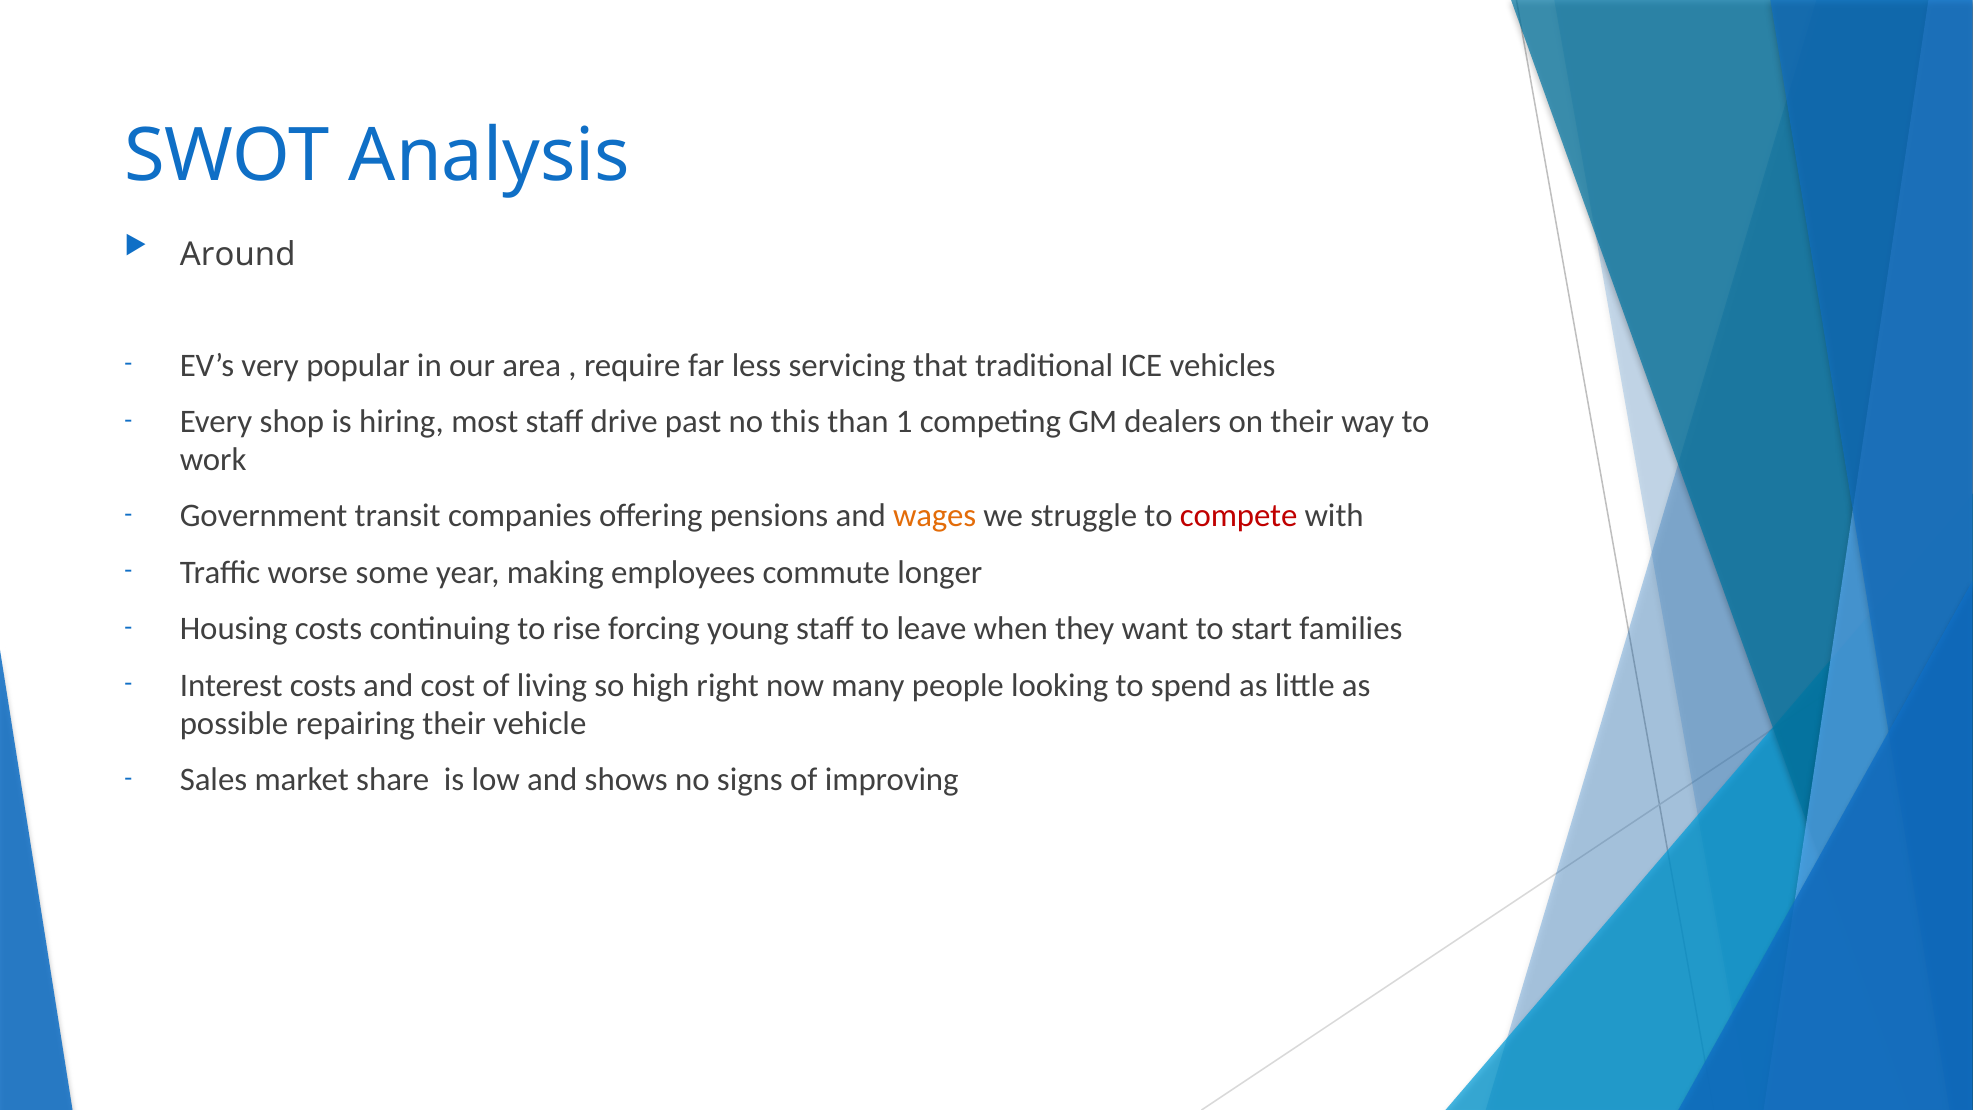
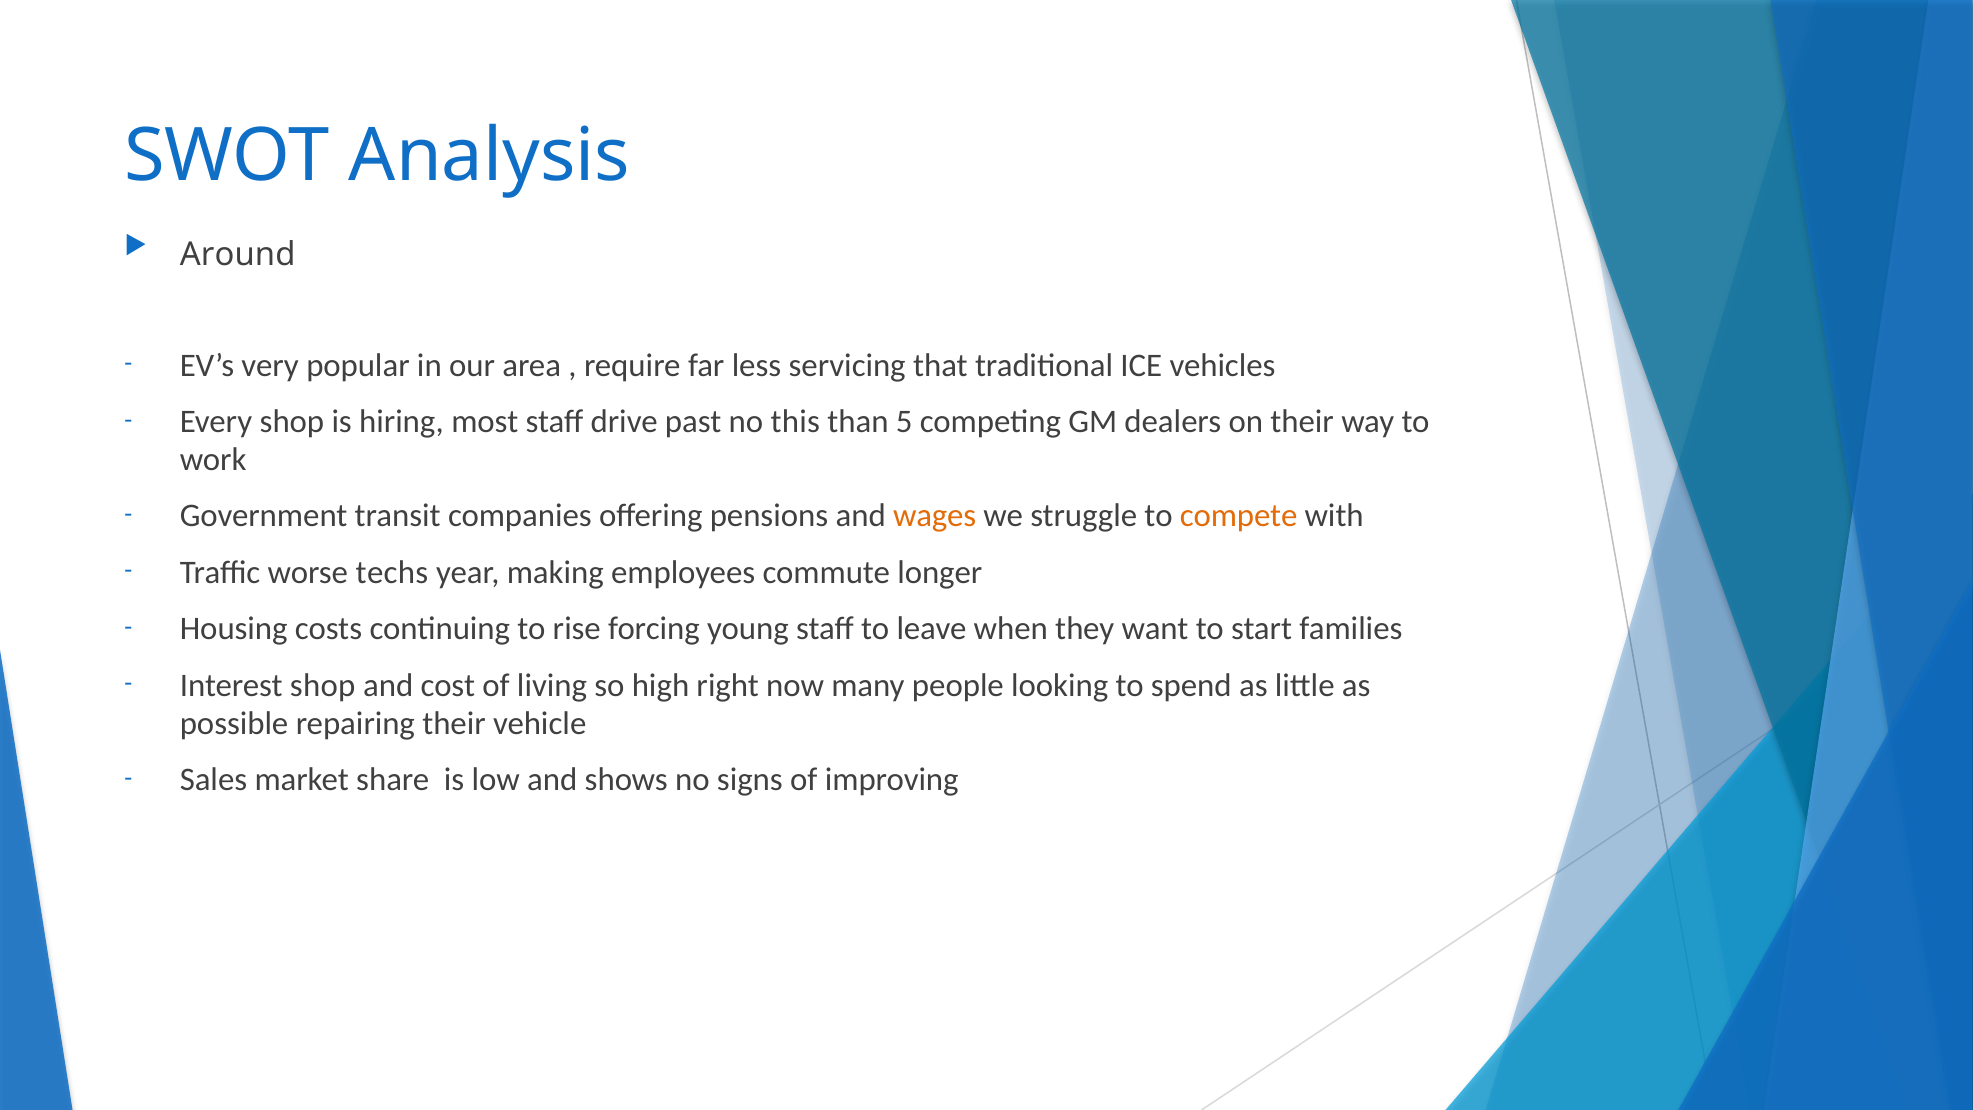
1: 1 -> 5 (904, 422)
compete colour: red -> orange (1239, 516)
some: some -> techs (392, 572)
Interest costs: costs -> shop (323, 685)
